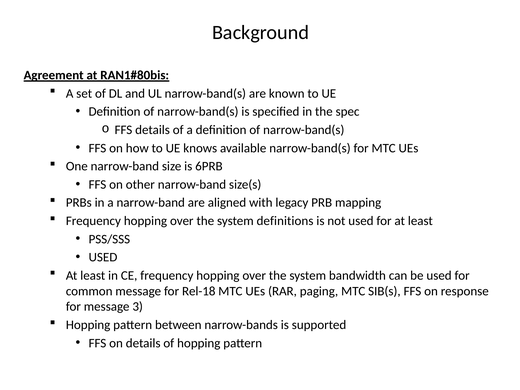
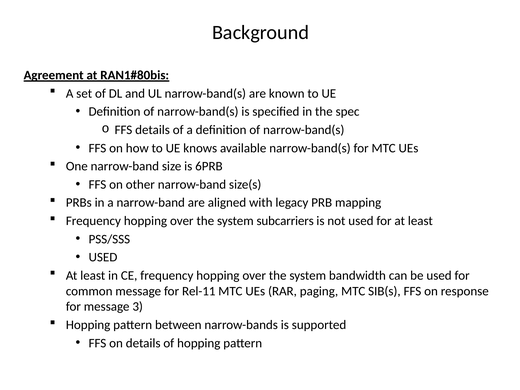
definitions: definitions -> subcarriers (285, 221)
Rel-18: Rel-18 -> Rel-11 (199, 291)
